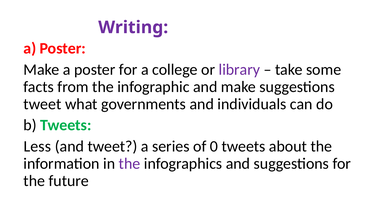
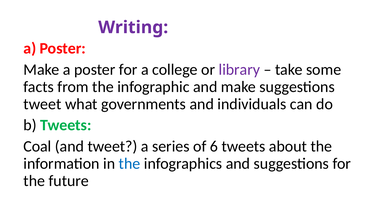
Less: Less -> Coal (37, 146)
0: 0 -> 6 (214, 146)
the colour: purple -> blue (130, 164)
